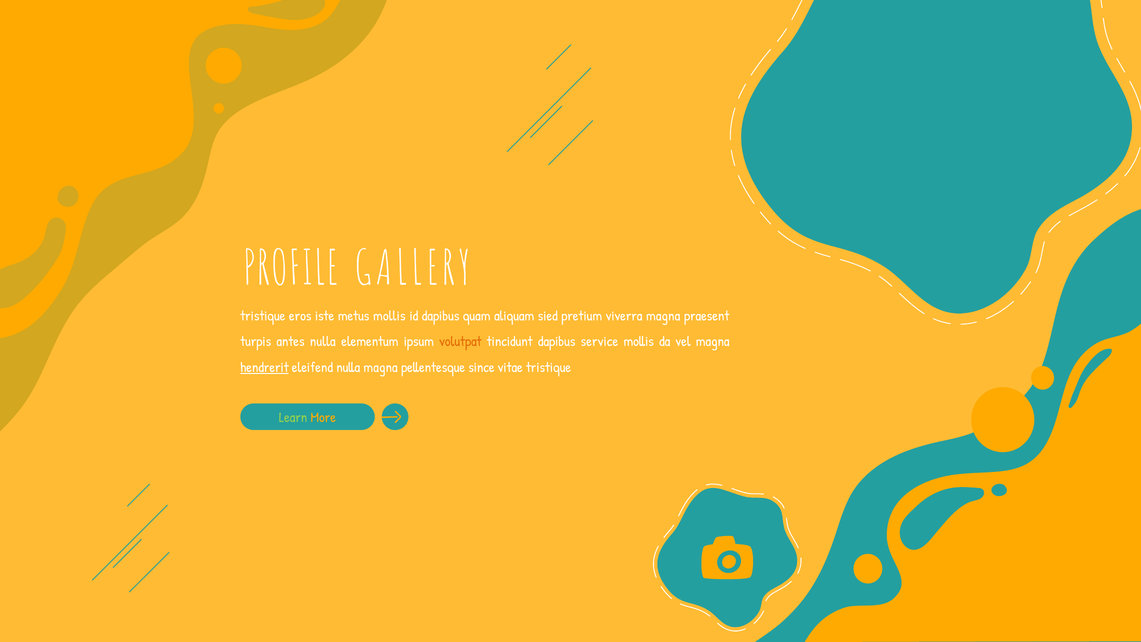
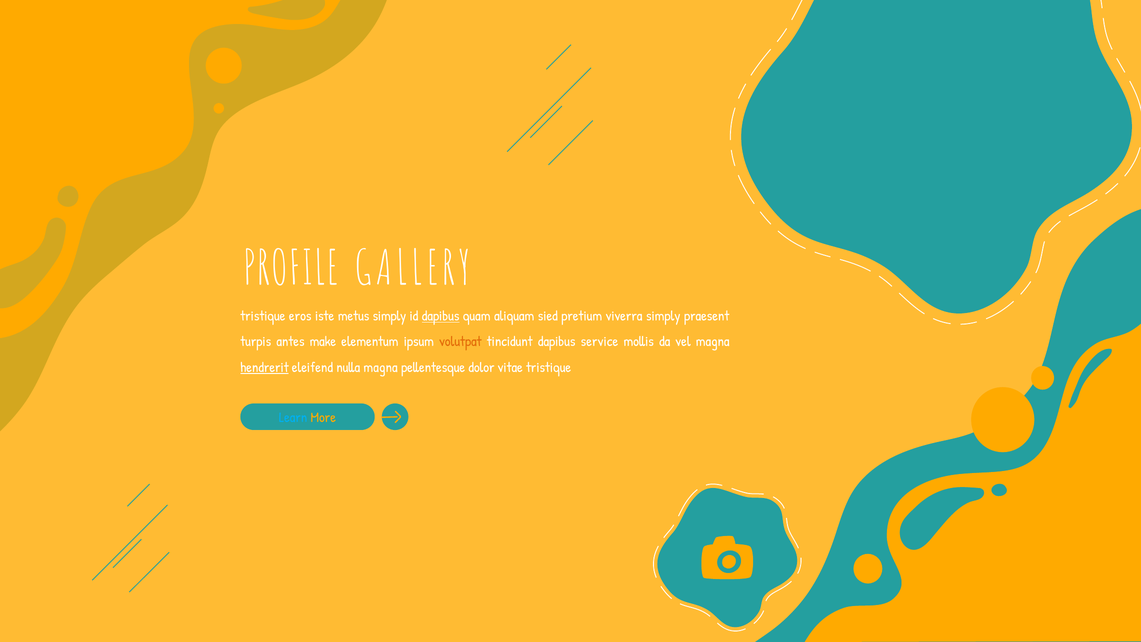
metus mollis: mollis -> simply (389, 316)
dapibus underline: none -> present (441, 316)
viverra magna: magna -> simply (663, 316)
antes nulla: nulla -> make (323, 342)
since: since -> dolor (481, 367)
Learn colour: light green -> light blue (293, 417)
